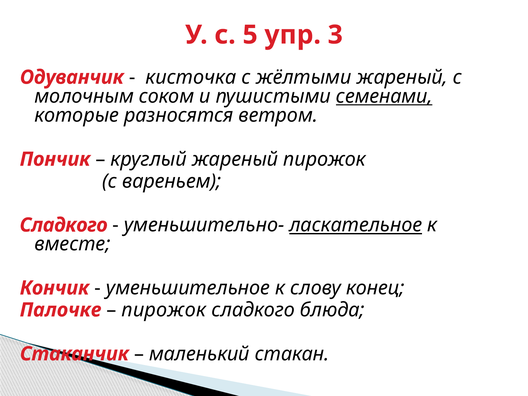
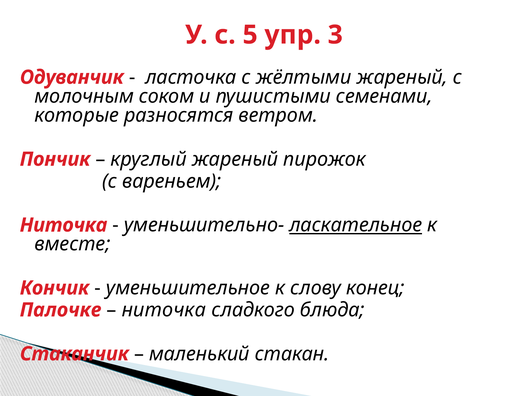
кисточка: кисточка -> ласточка (191, 77)
семенами underline: present -> none (384, 96)
Сладкого: Сладкого -> Ниточка (64, 225)
пирожок: пирожок -> ниточка (164, 310)
